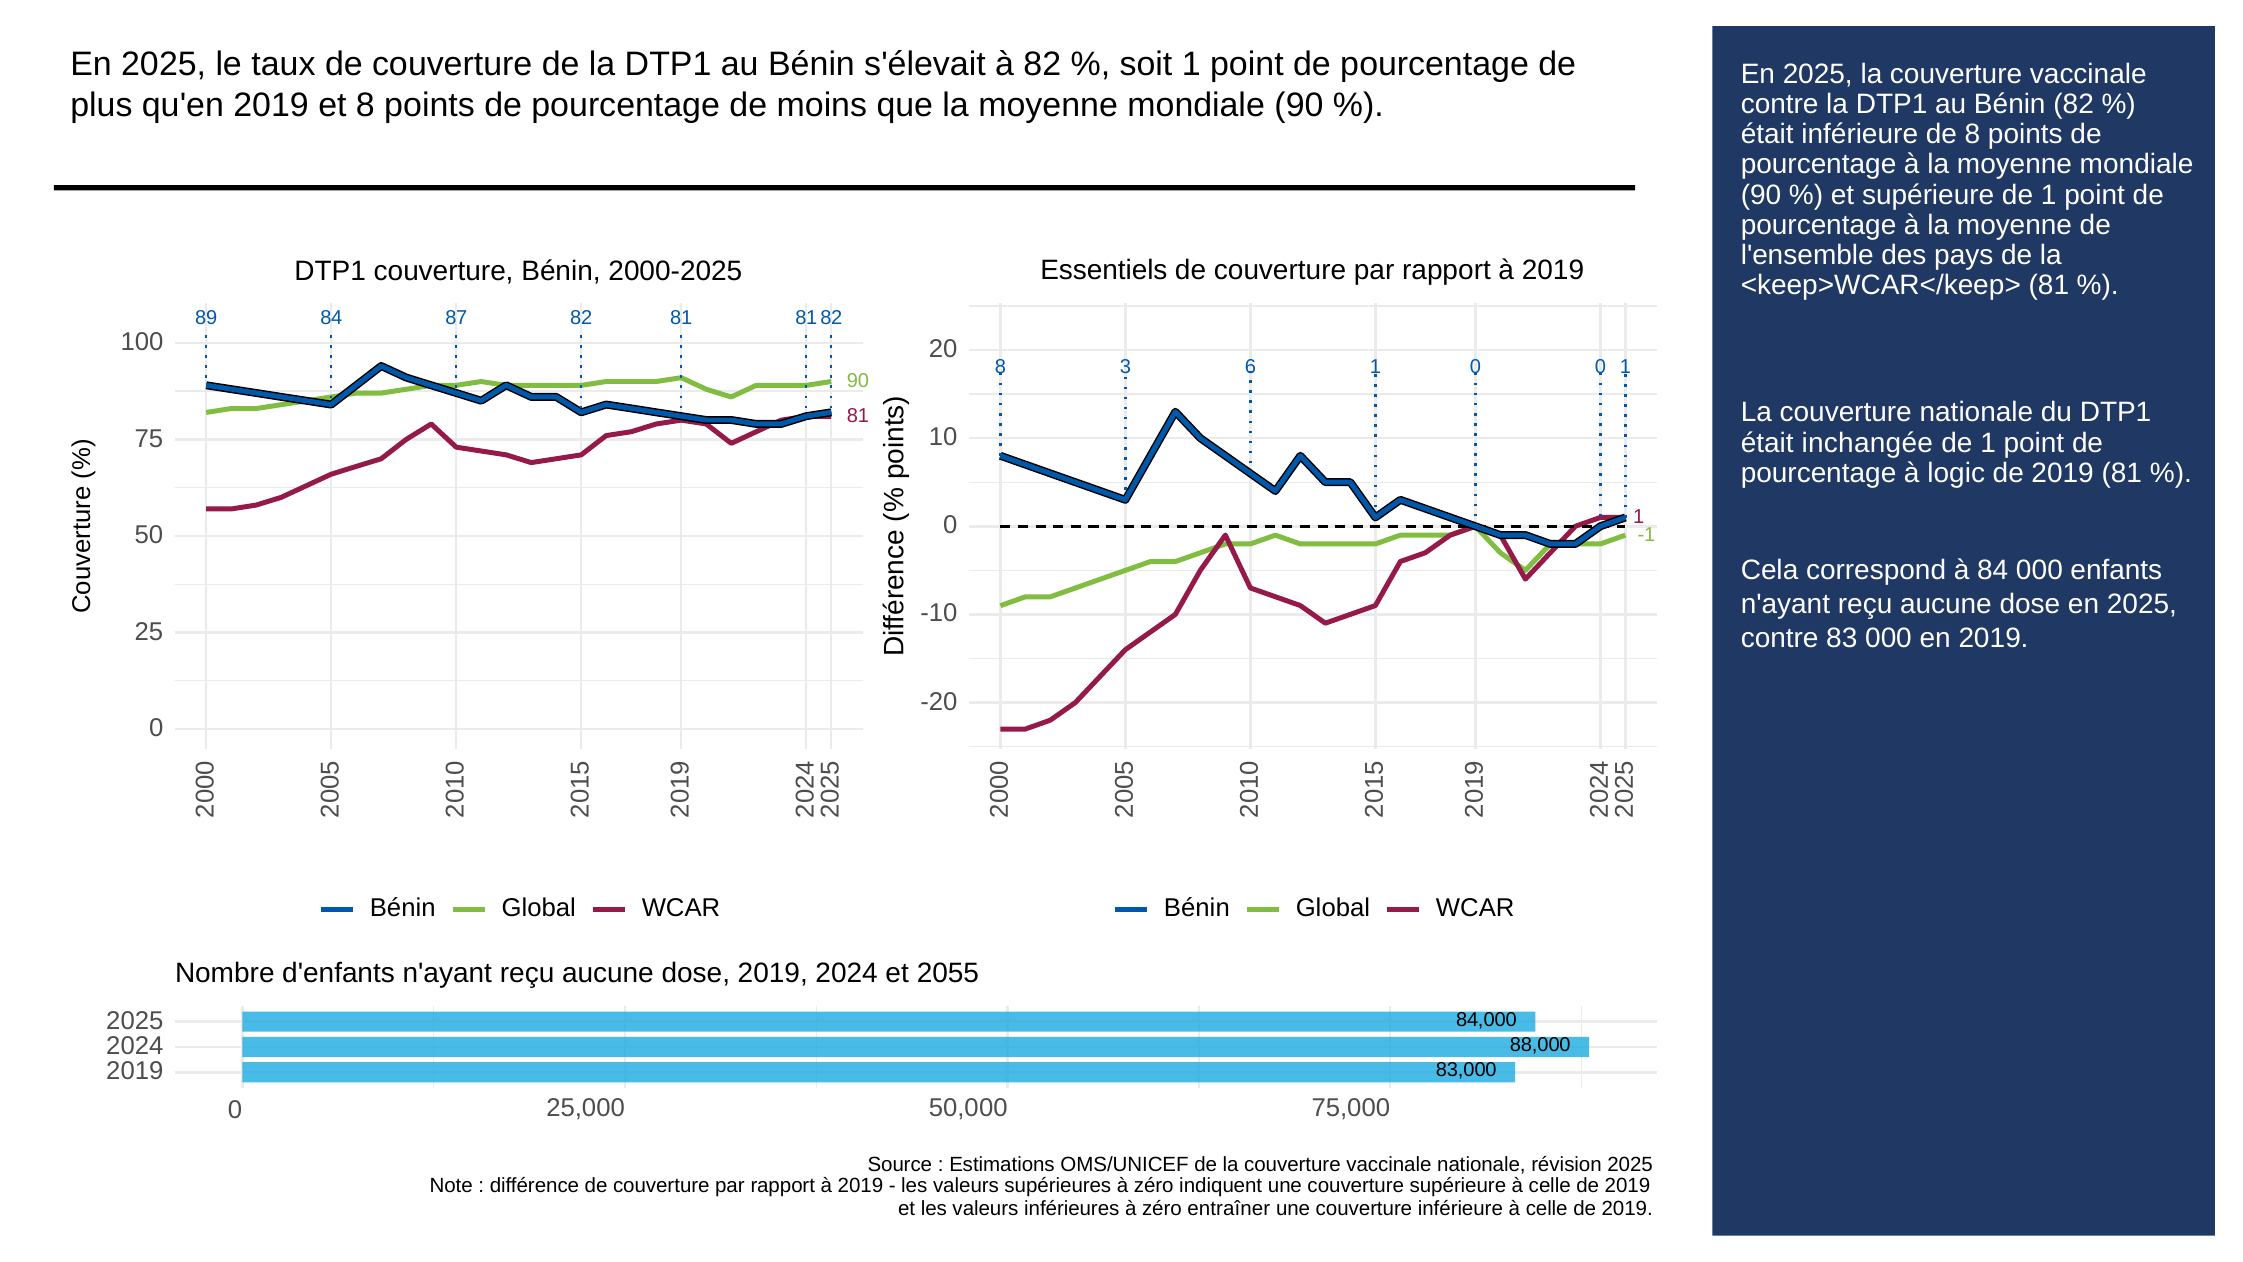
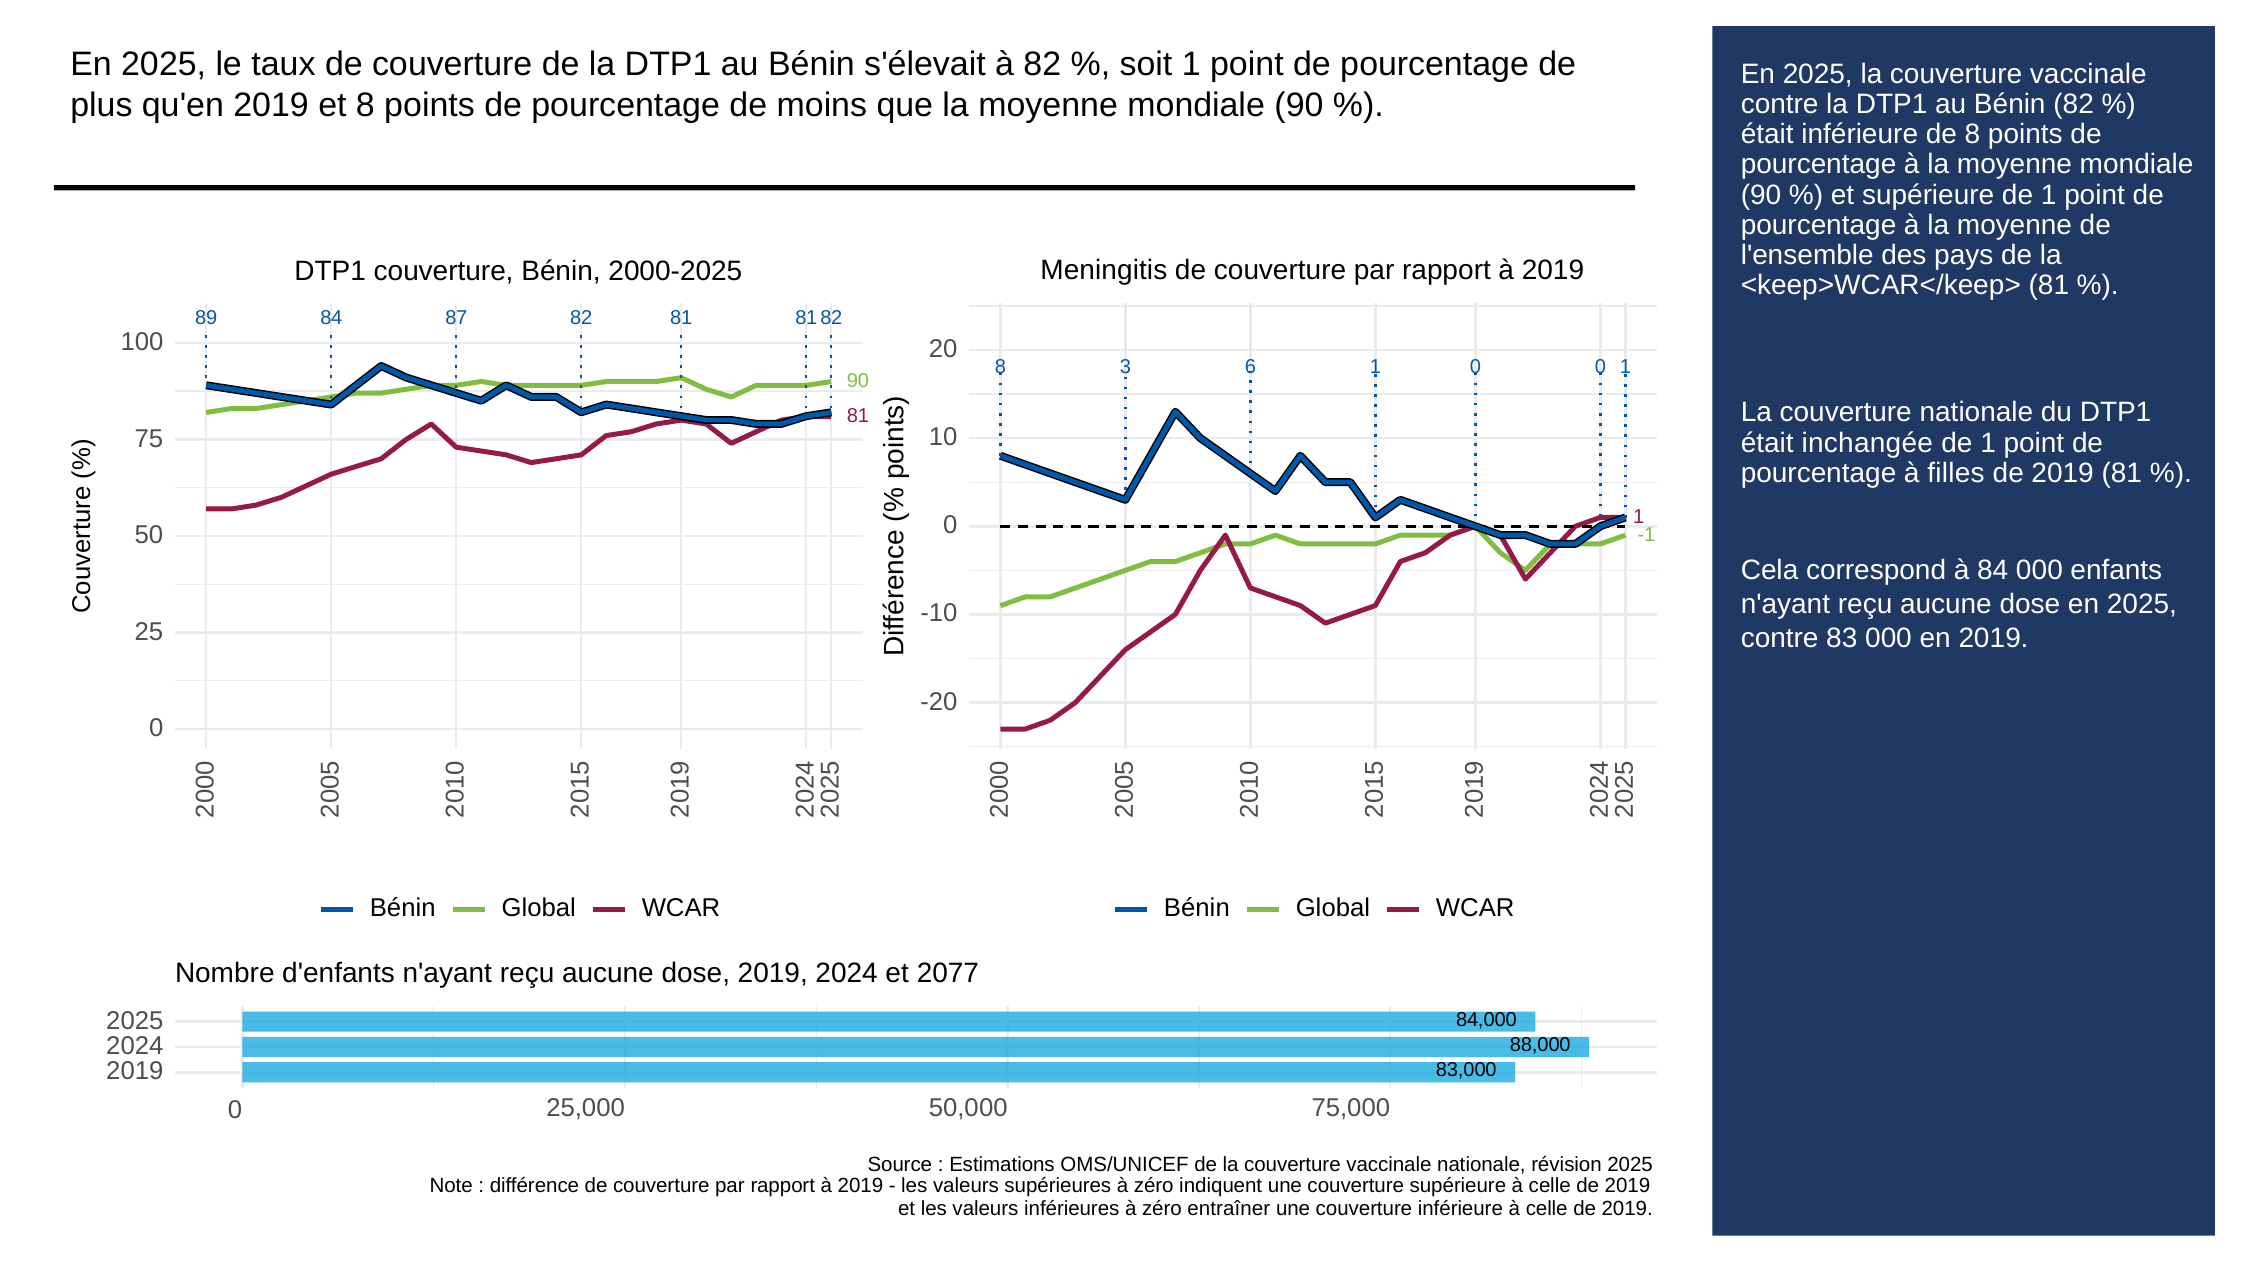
Essentiels: Essentiels -> Meningitis (1104, 271)
logic: logic -> filles (1956, 473)
2055: 2055 -> 2077 (948, 973)
